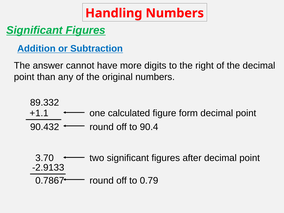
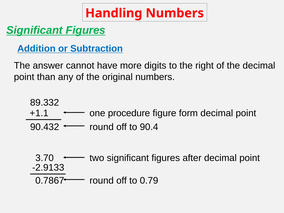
calculated: calculated -> procedure (129, 113)
